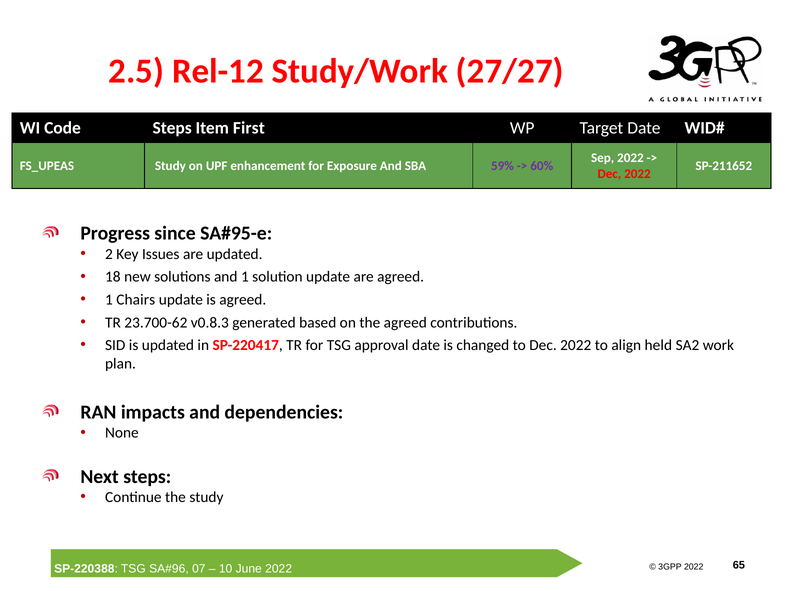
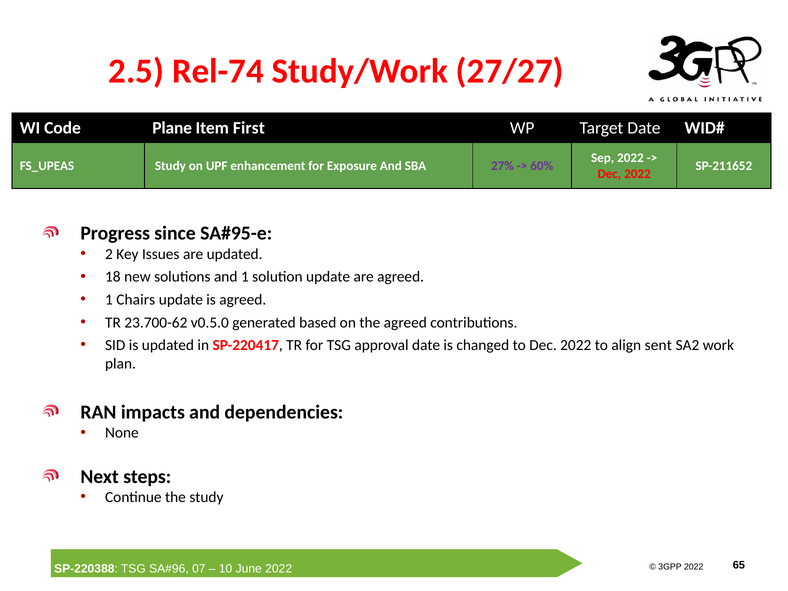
Rel-12: Rel-12 -> Rel-74 (218, 71)
Code Steps: Steps -> Plane (172, 128)
59%: 59% -> 27% (502, 166)
v0.8.3: v0.8.3 -> v0.5.0 (210, 322)
held: held -> sent (658, 345)
